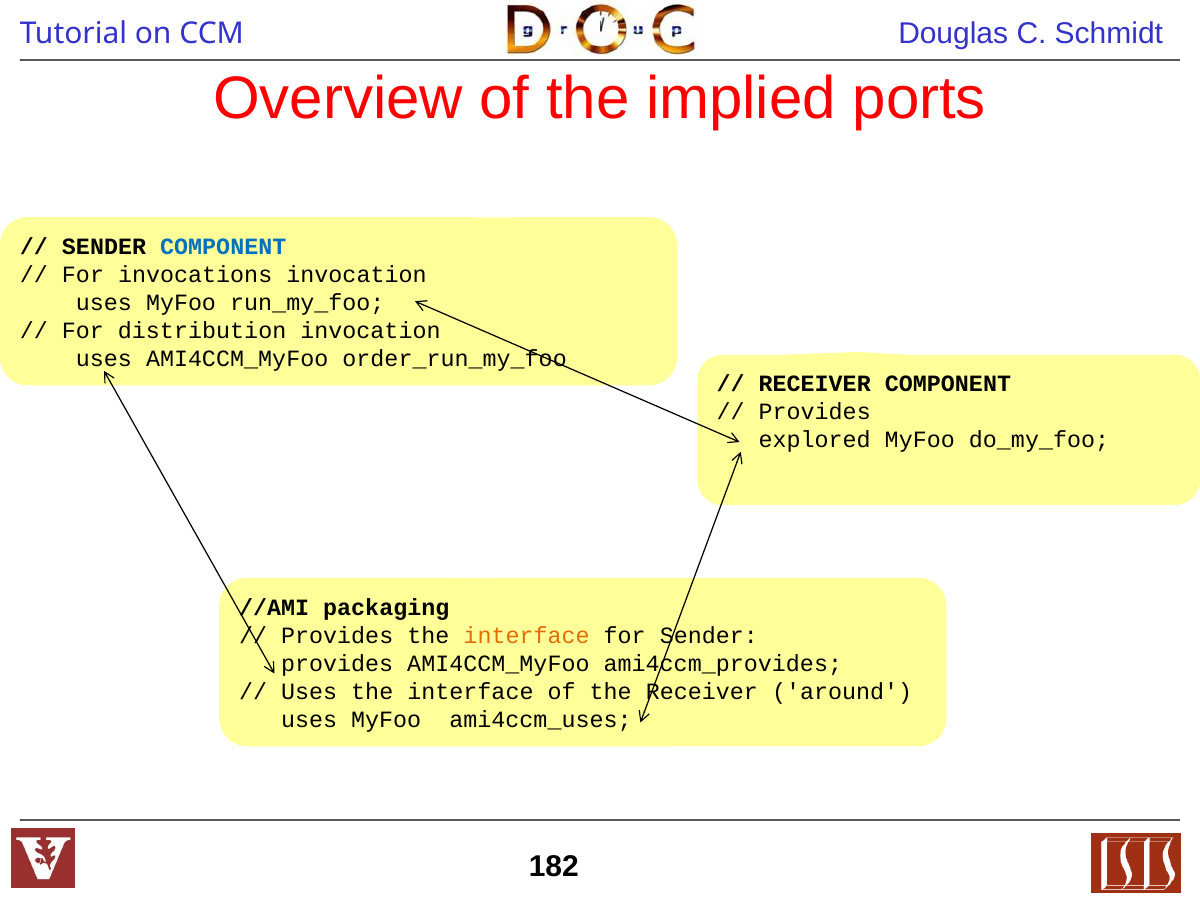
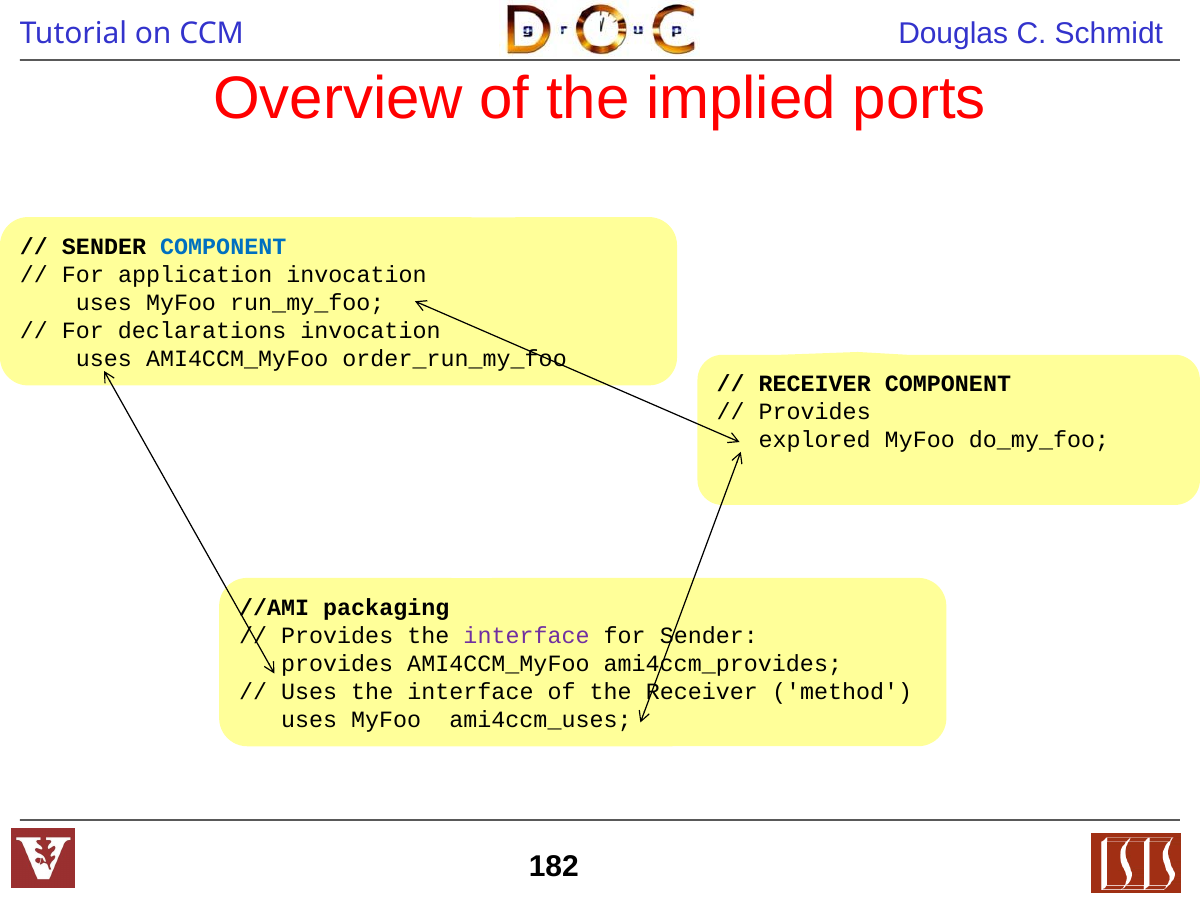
invocations: invocations -> application (195, 275)
distribution: distribution -> declarations (202, 331)
interface colour: orange -> purple (527, 636)
around: around -> method (842, 692)
